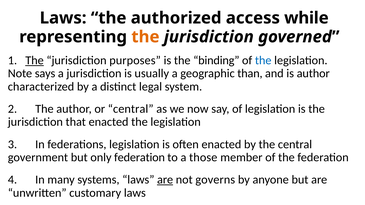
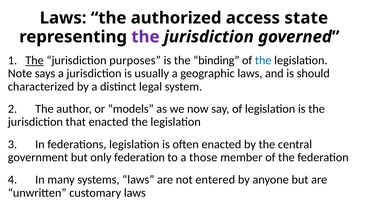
while: while -> state (306, 18)
the colour: orange -> purple (145, 37)
geographic than: than -> laws (250, 74)
is author: author -> should (313, 74)
or central: central -> models (131, 109)
are underline: present -> none (165, 180)
governs: governs -> entered (215, 180)
